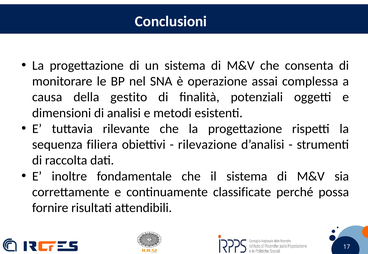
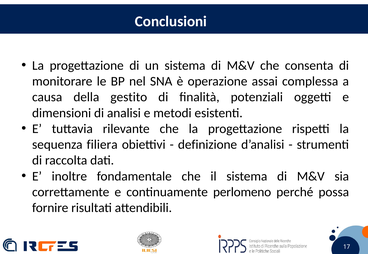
rilevazione: rilevazione -> definizione (208, 145)
classificate: classificate -> perlomeno (242, 193)
